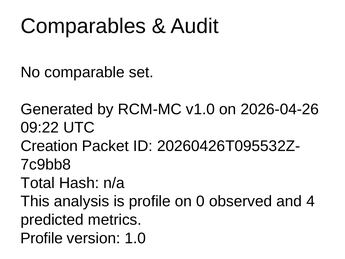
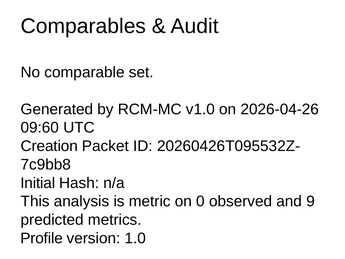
09:22: 09:22 -> 09:60 (40, 128)
Total: Total -> Initial (38, 183)
is profile: profile -> metric (150, 201)
4: 4 -> 9 (311, 201)
